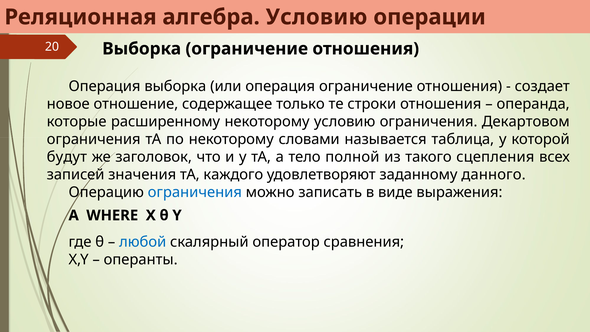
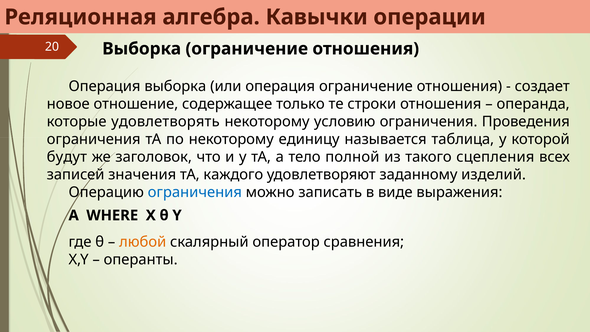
алгебра Условию: Условию -> Кавычки (317, 17)
расширенному: расширенному -> удовлетворять (165, 122)
Декартовом: Декартовом -> Проведения (526, 122)
словами: словами -> единицу (309, 139)
данного: данного -> изделий (494, 175)
любой colour: blue -> orange (143, 242)
